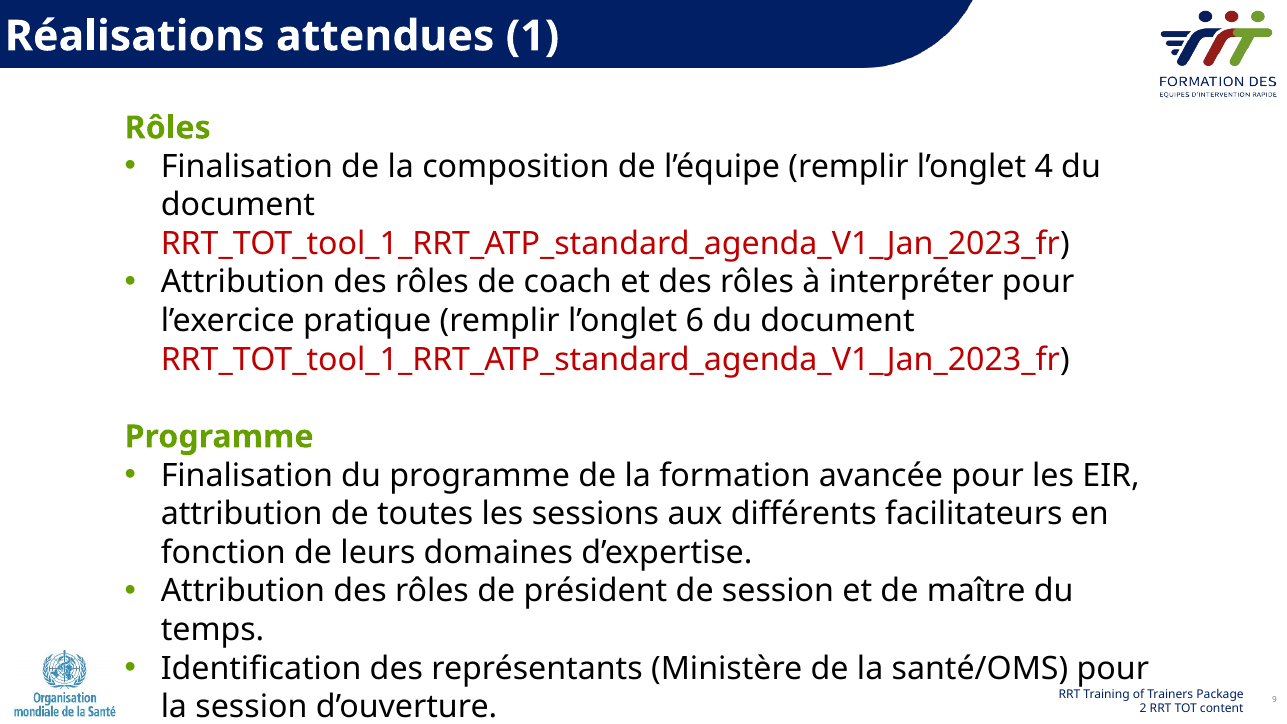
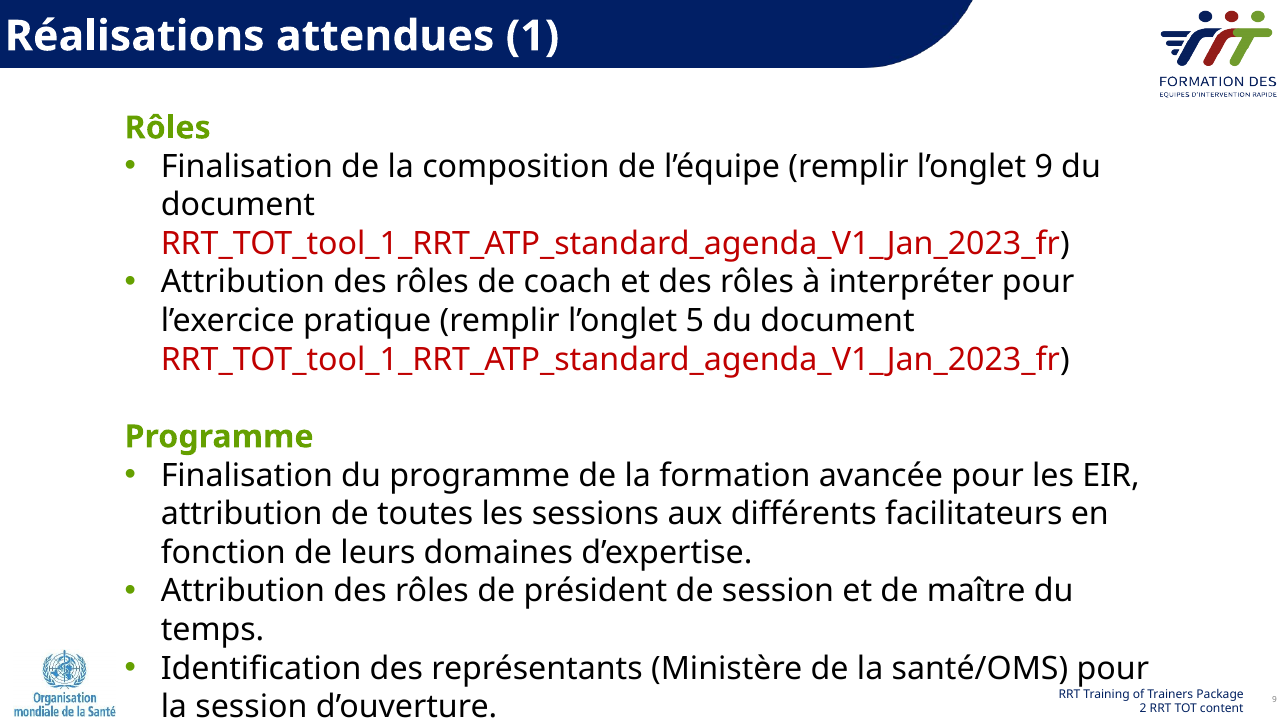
l’onglet 4: 4 -> 9 (1044, 166)
6: 6 -> 5 (695, 321)
